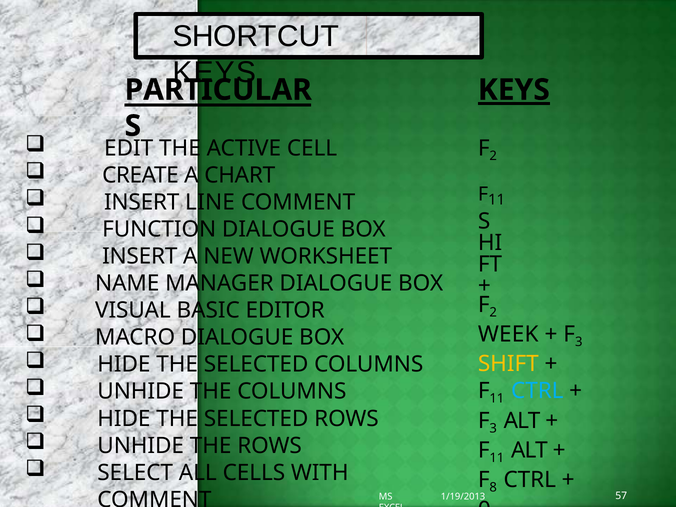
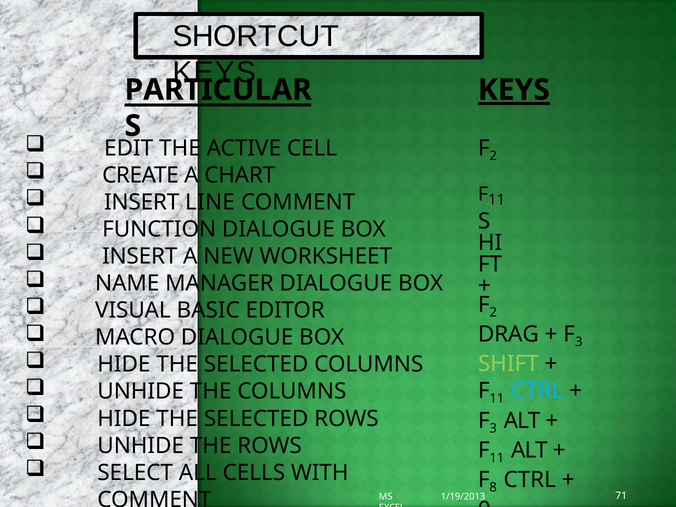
WEEK: WEEK -> DRAG (508, 334)
SHIFT colour: yellow -> light green (508, 364)
57: 57 -> 71 (621, 496)
